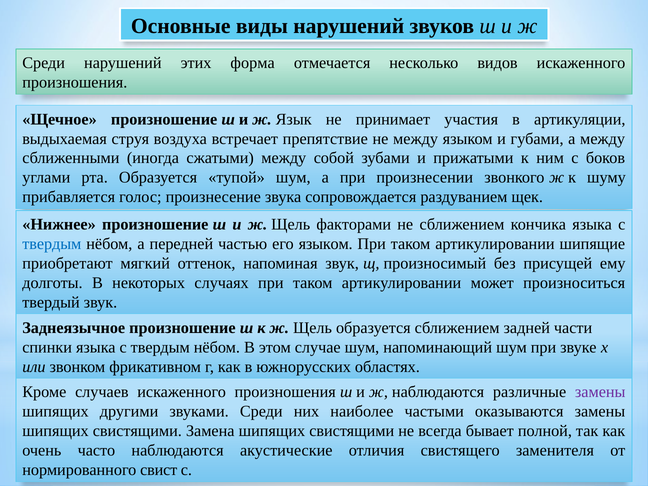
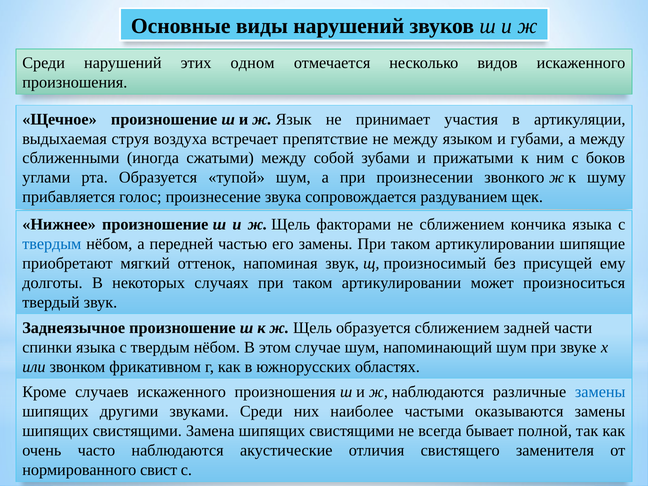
форма: форма -> одном (253, 63)
его языком: языком -> замены (326, 244)
замены colour: purple -> blue (600, 392)
